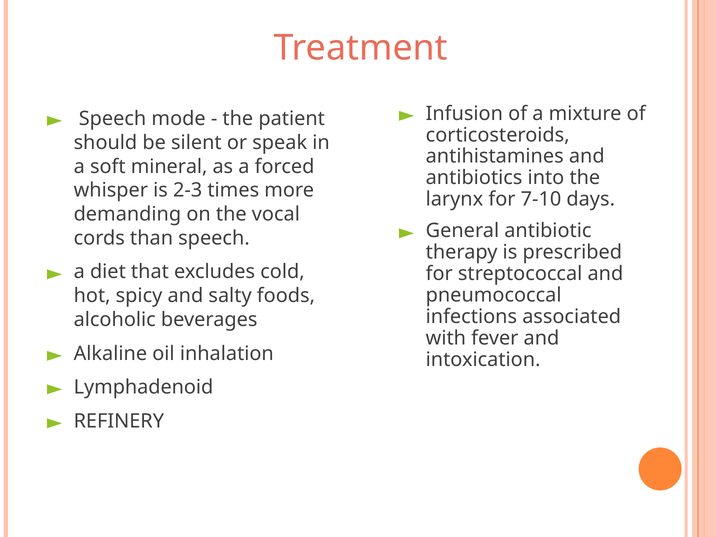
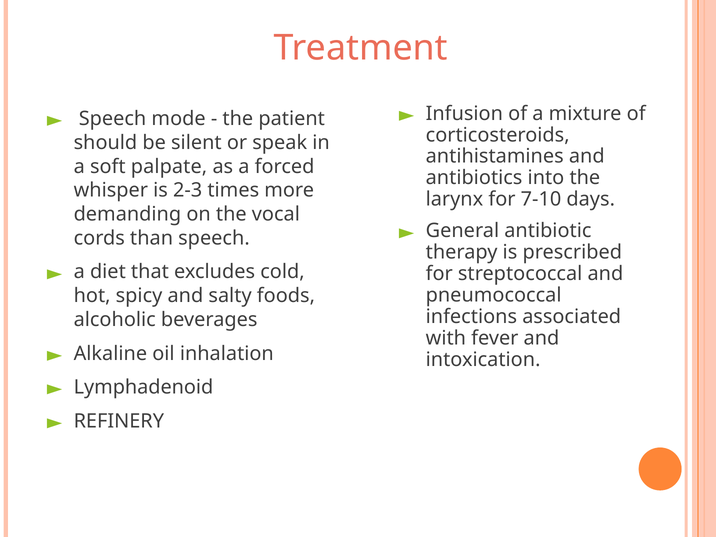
mineral: mineral -> palpate (169, 166)
